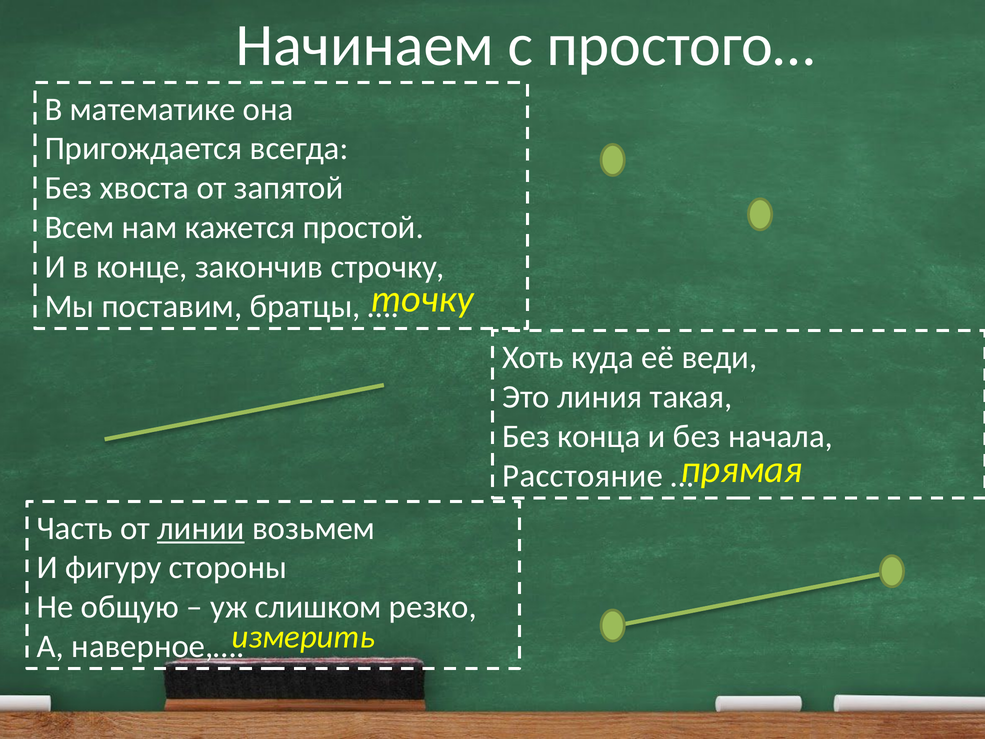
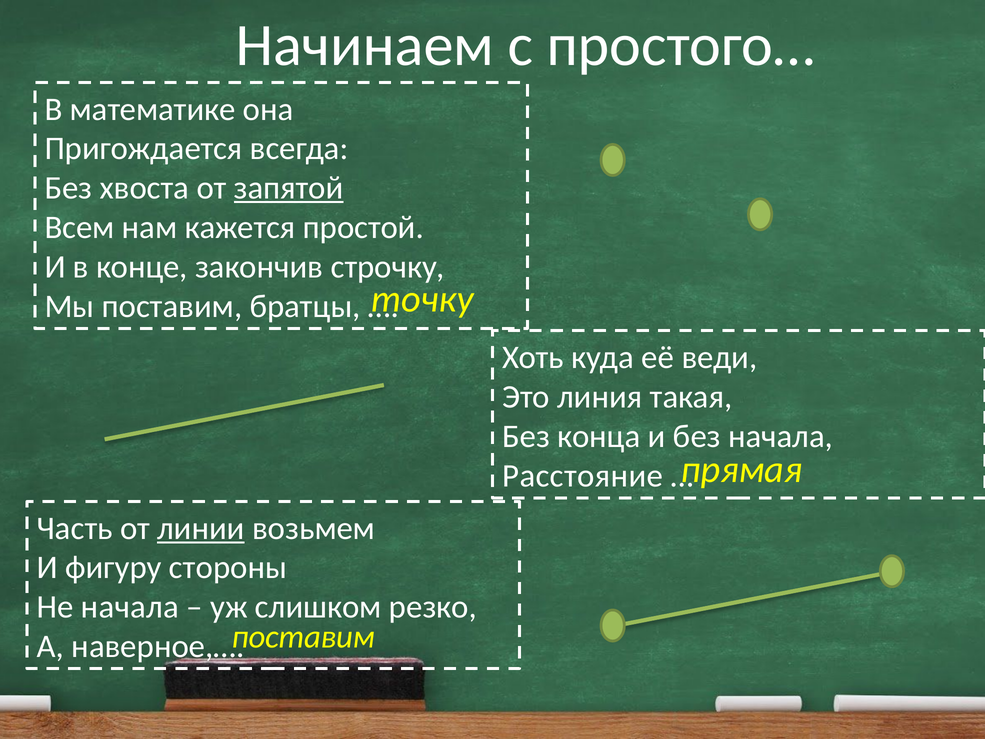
запятой underline: none -> present (289, 188)
Не общую: общую -> начала (130, 607)
измерить: измерить -> поставим (303, 637)
